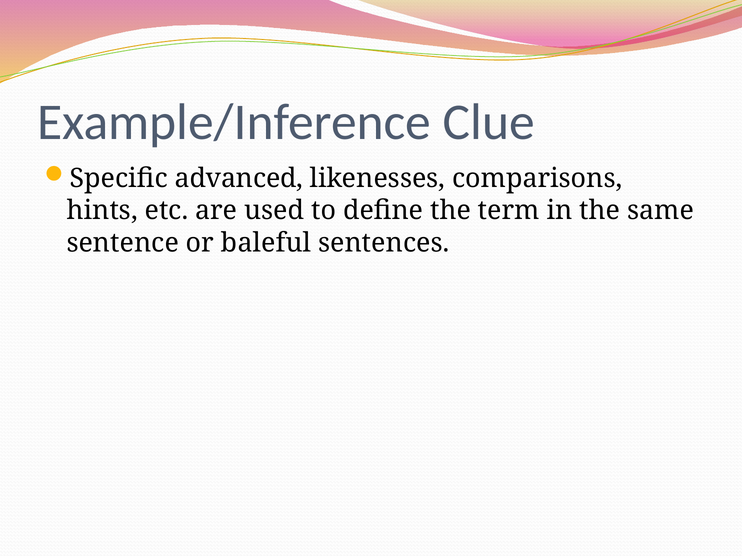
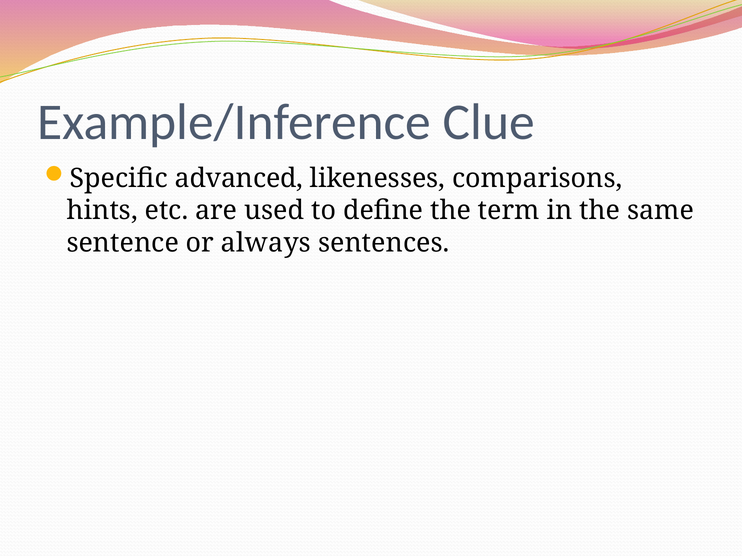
baleful: baleful -> always (266, 243)
